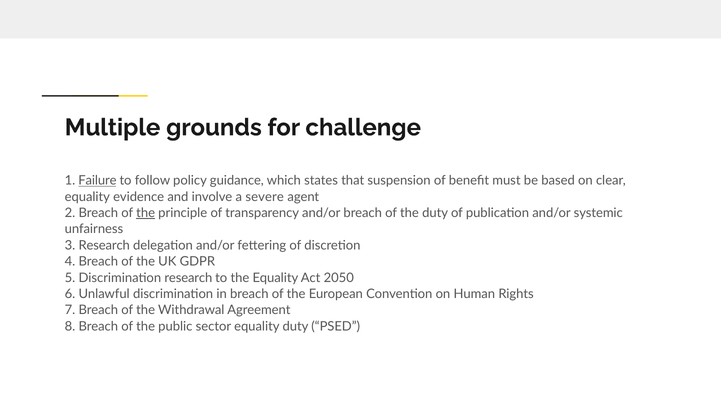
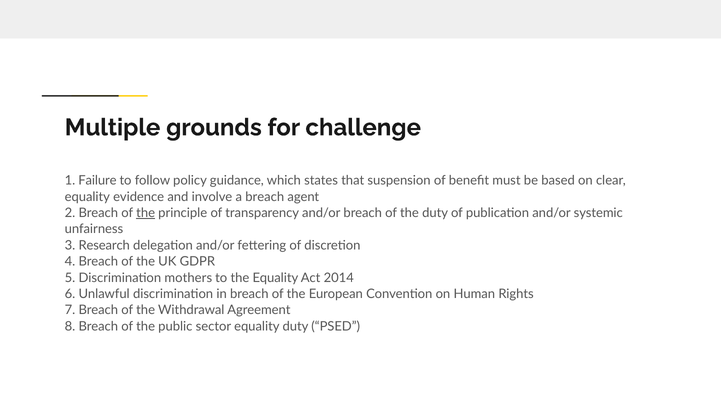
Failure underline: present -> none (97, 180)
a severe: severe -> breach (265, 197)
Discrimination research: research -> mothers (188, 277)
2050: 2050 -> 2014 (339, 277)
